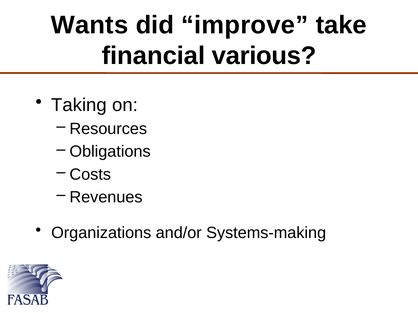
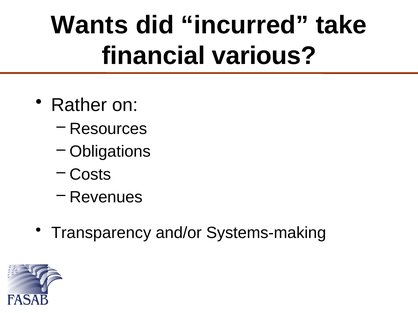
improve: improve -> incurred (245, 25)
Taking: Taking -> Rather (79, 105)
Organizations: Organizations -> Transparency (101, 233)
